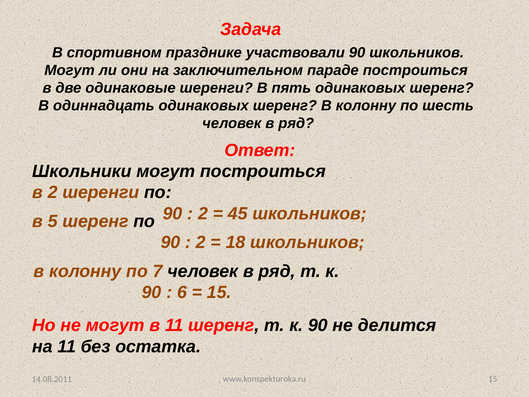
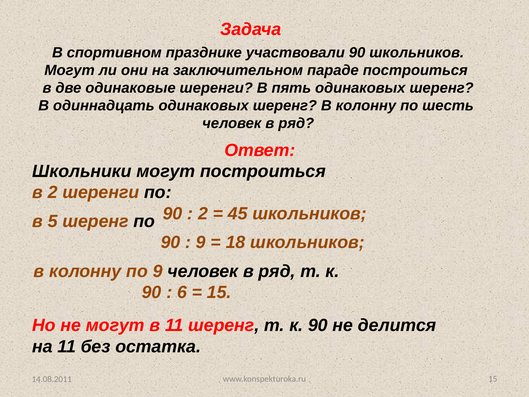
2: 2 -> 9 (201, 242)
по 7: 7 -> 9 (158, 271)
